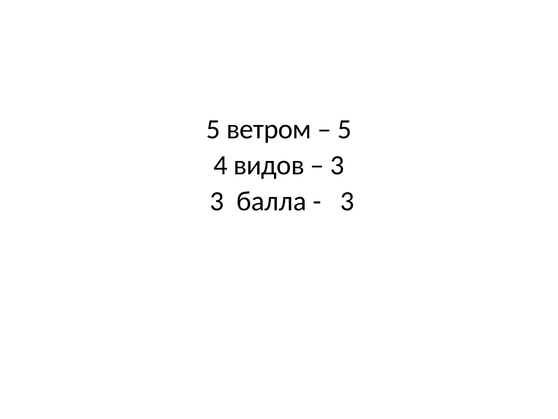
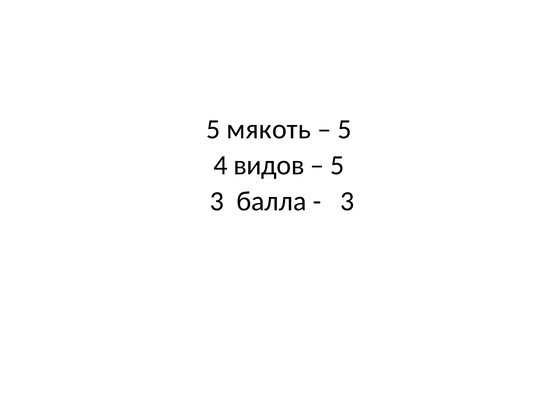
ветром: ветром -> мякоть (269, 129)
3: 3 -> 5 (337, 165)
